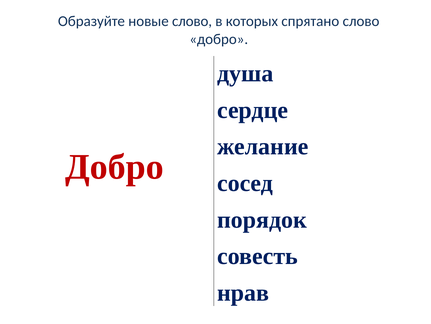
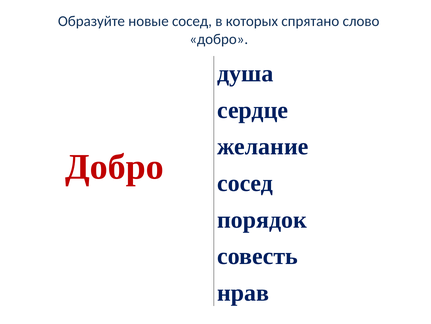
новые слово: слово -> сосед (192, 21)
